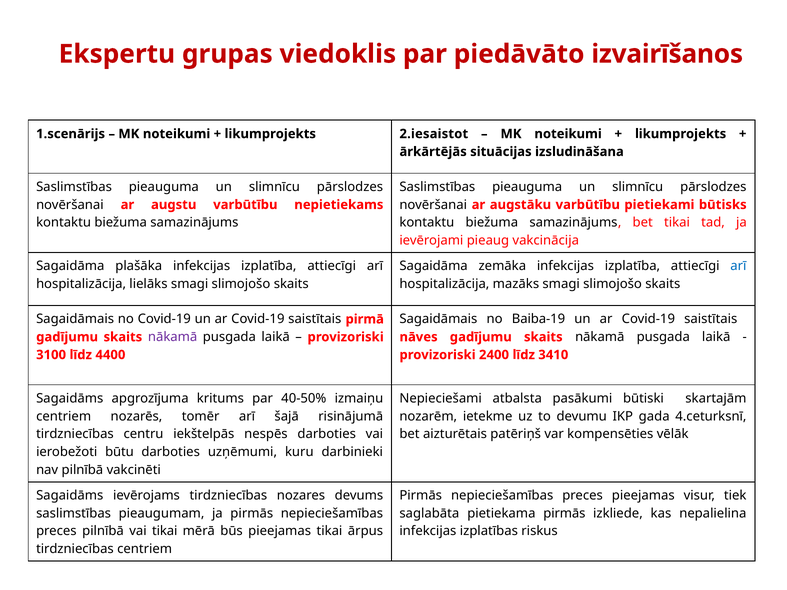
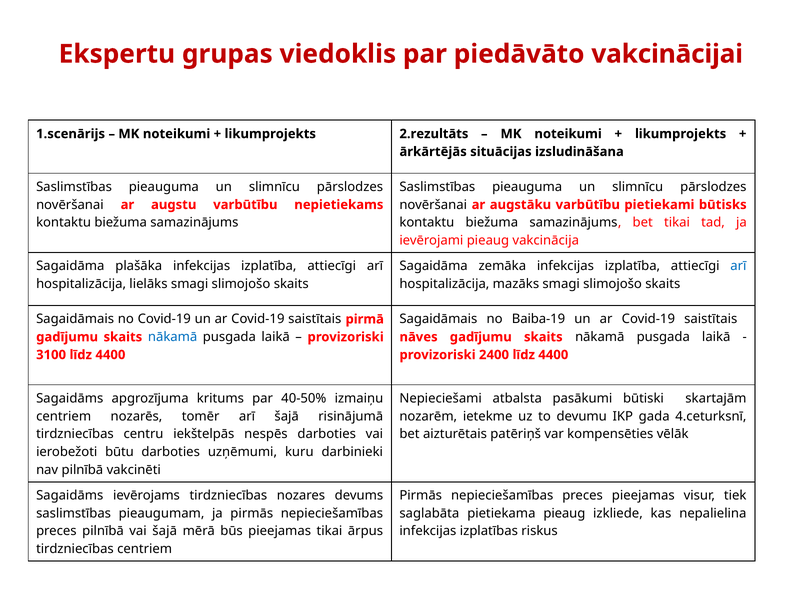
izvairīšanos: izvairīšanos -> vakcinācijai (667, 54)
2.iesaistot: 2.iesaistot -> 2.rezultāts (434, 134)
nākamā colour: purple -> blue (173, 337)
2400 līdz 3410: 3410 -> 4400 (553, 355)
pietiekama pirmās: pirmās -> pieaug (564, 514)
vai tikai: tikai -> šajā (165, 531)
